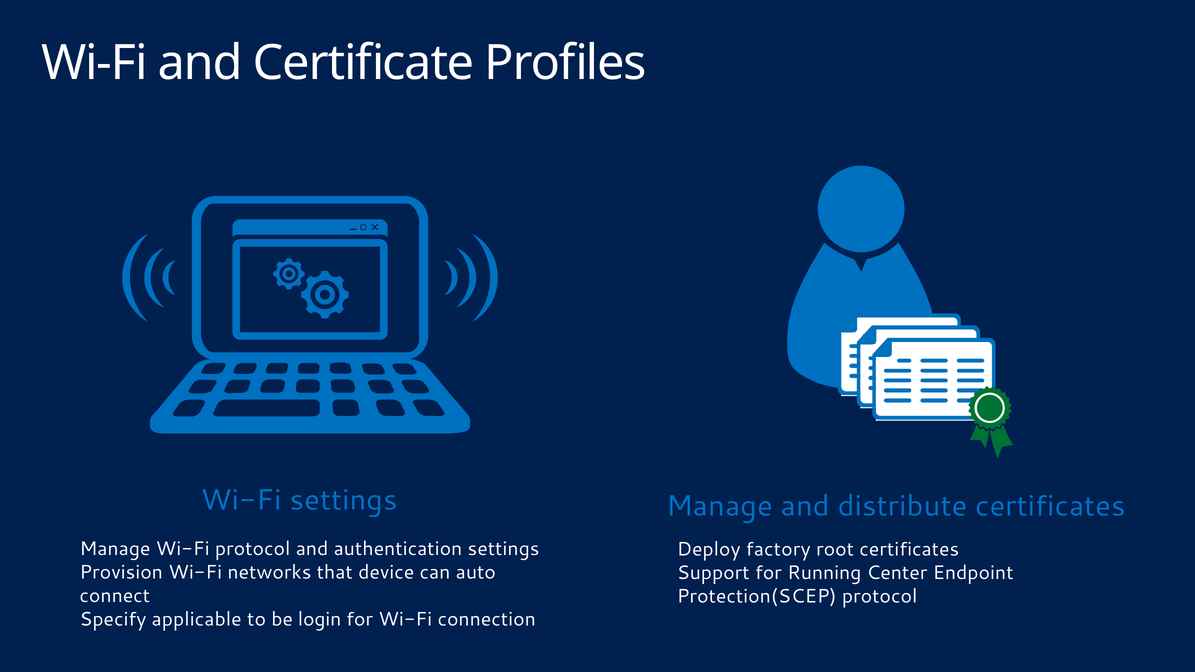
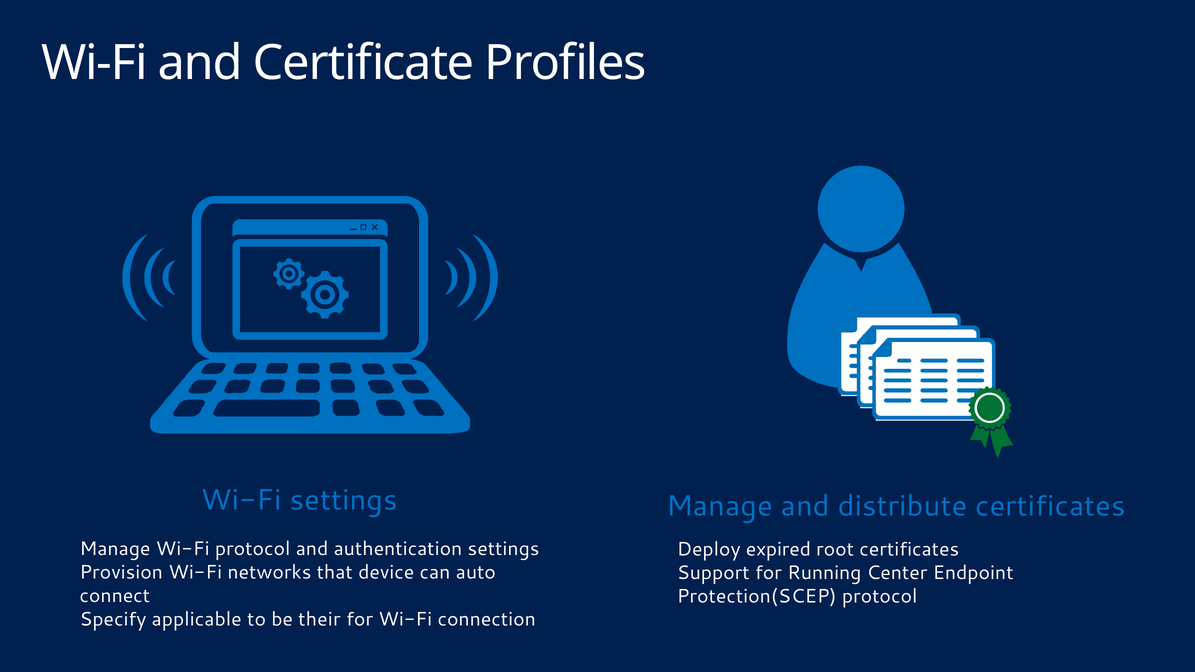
factory: factory -> expired (778, 549)
login: login -> their (319, 619)
